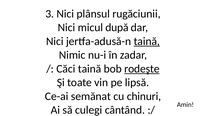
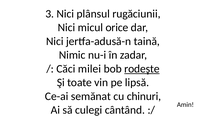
după: după -> orice (117, 28)
taină underline: present -> none (147, 41)
Căci taină: taină -> milei (89, 69)
